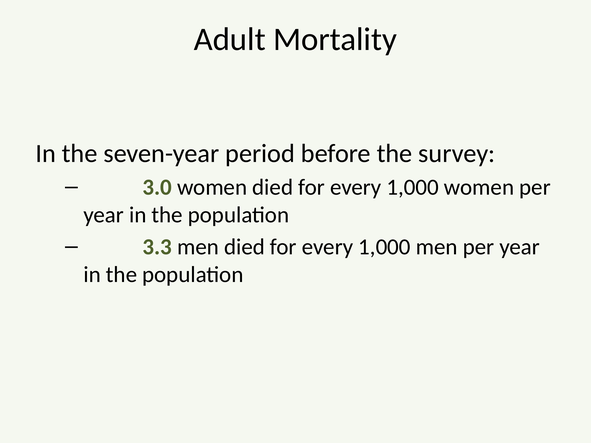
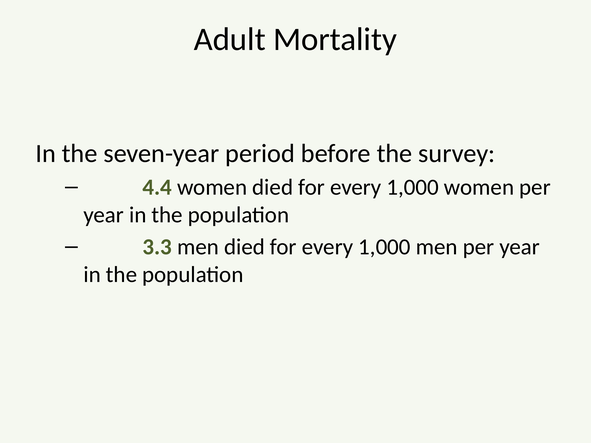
3.0: 3.0 -> 4.4 (157, 187)
